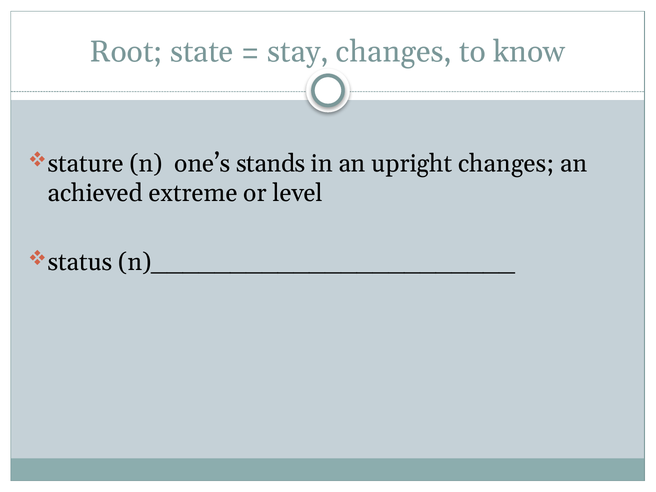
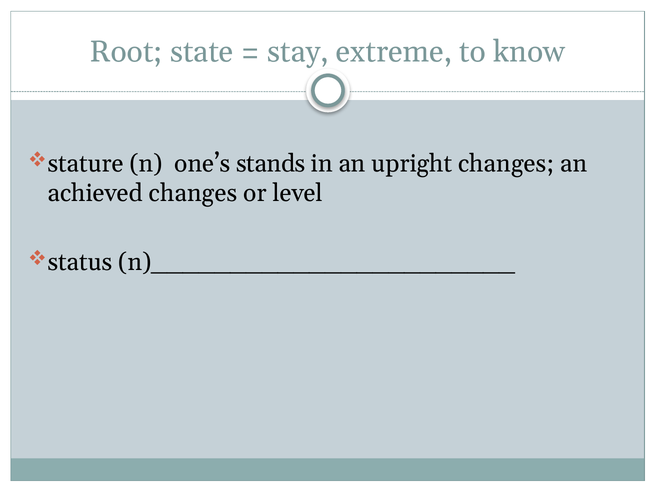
stay changes: changes -> extreme (394, 52)
achieved extreme: extreme -> changes (193, 193)
